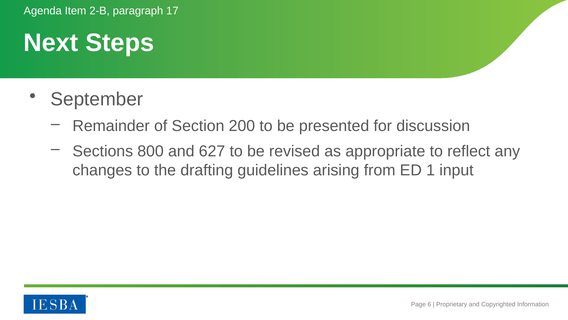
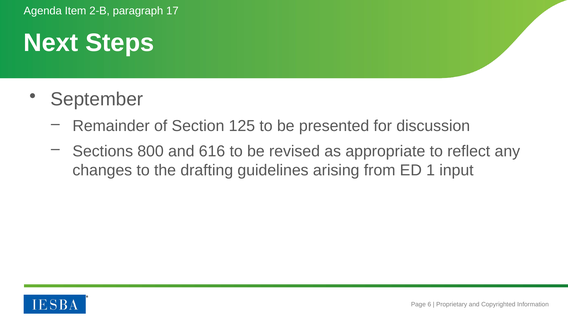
200: 200 -> 125 (242, 126)
627: 627 -> 616 (212, 151)
